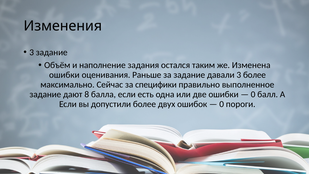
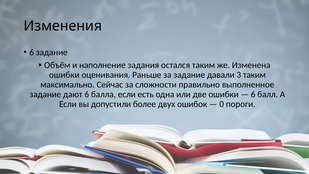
3: 3 -> 6 (32, 52)
3 более: более -> таким (254, 75)
специфики: специфики -> сложности (156, 85)
дают 8: 8 -> 6 (87, 94)
0: 0 -> 6 (253, 94)
